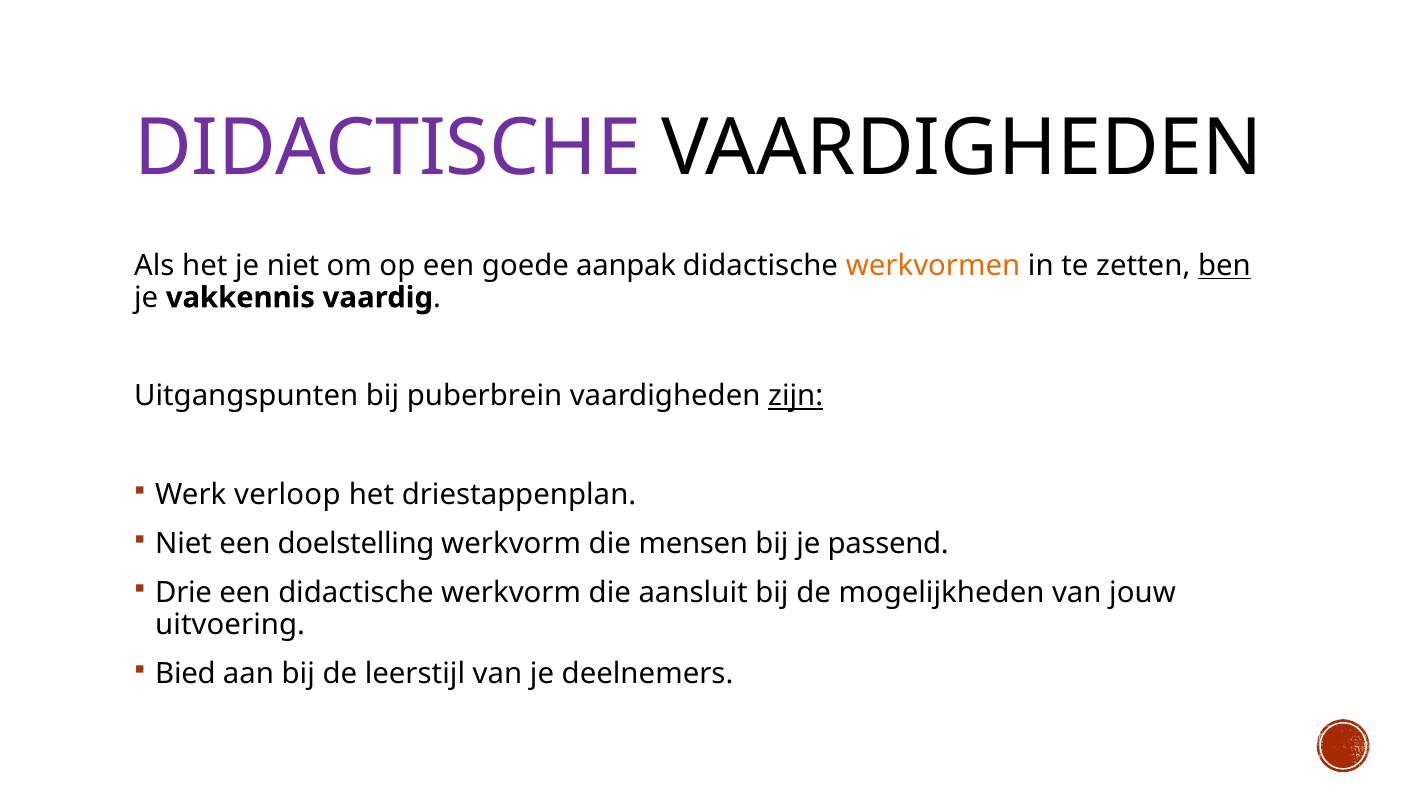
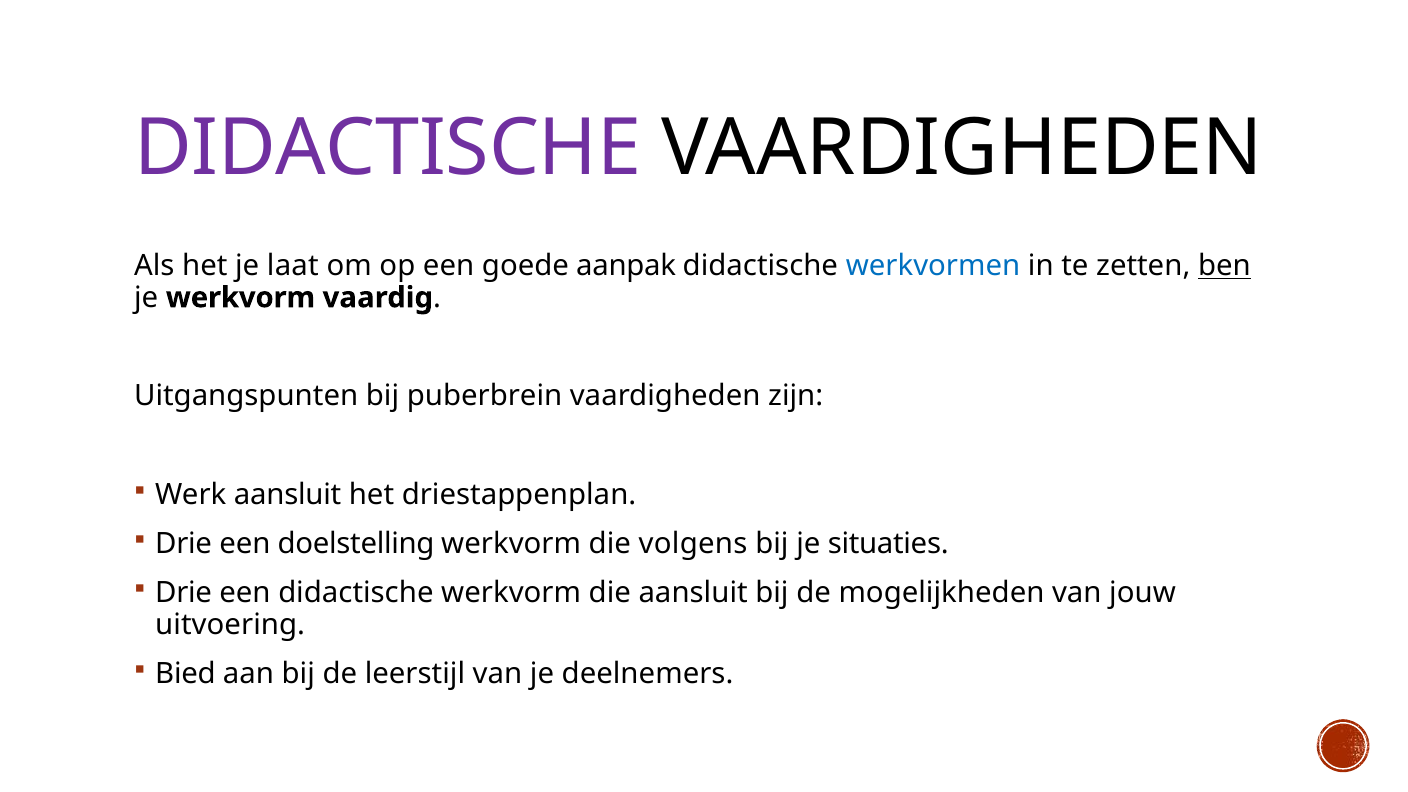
je niet: niet -> laat (293, 266)
werkvormen colour: orange -> blue (933, 266)
je vakkennis: vakkennis -> werkvorm (240, 298)
zijn underline: present -> none (796, 396)
Werk verloop: verloop -> aansluit (288, 495)
Niet: Niet -> Drie (184, 544)
mensen: mensen -> volgens (693, 544)
passend: passend -> situaties (888, 544)
